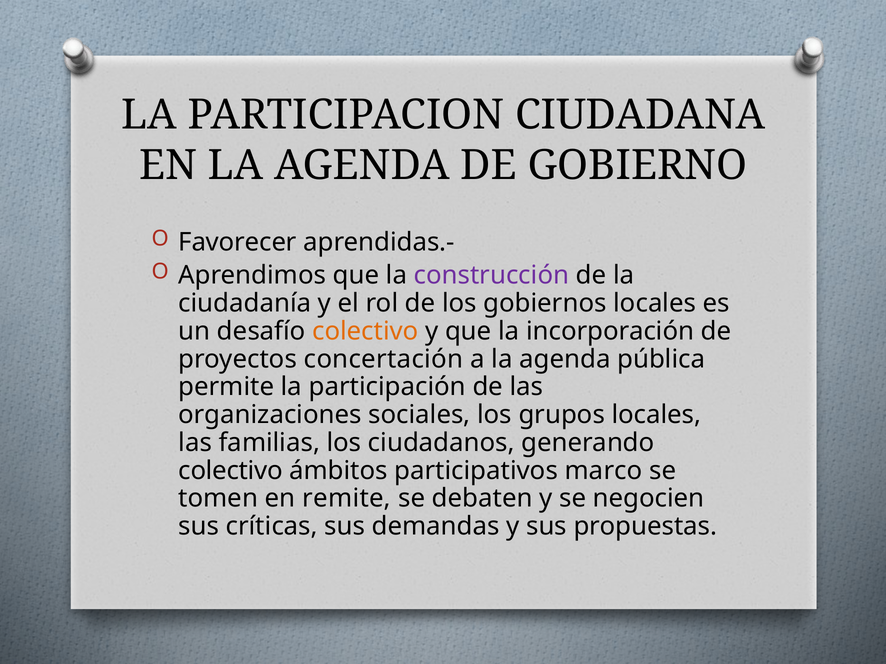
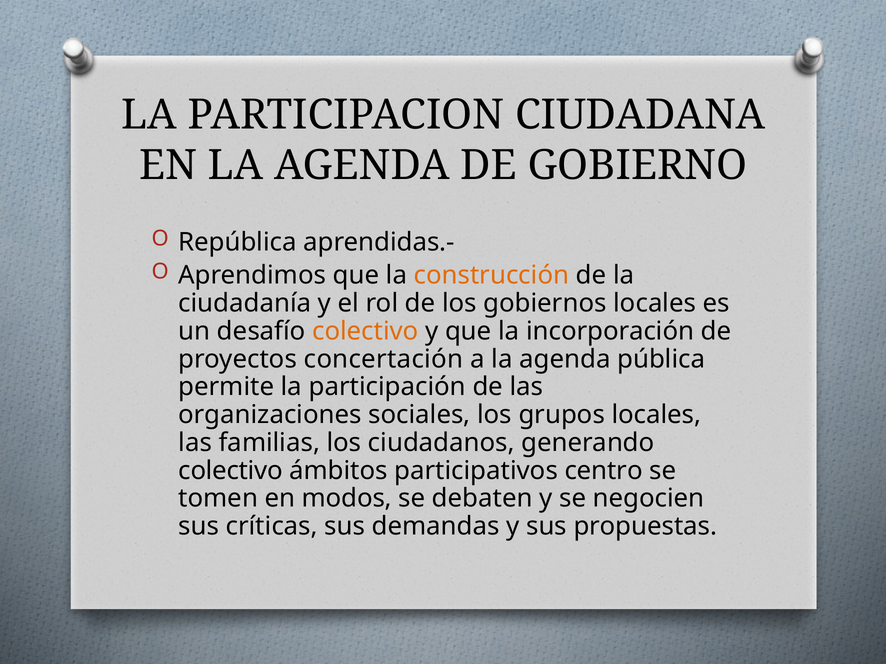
Favorecer: Favorecer -> República (237, 242)
construcción colour: purple -> orange (491, 276)
marco: marco -> centro (604, 471)
remite: remite -> modos (347, 499)
